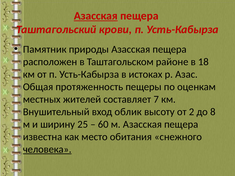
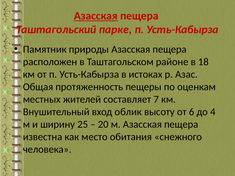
крови: крови -> парке (115, 30)
2: 2 -> 6 (192, 112)
8: 8 -> 4 (213, 112)
60: 60 -> 20 (103, 125)
человека underline: present -> none (47, 150)
